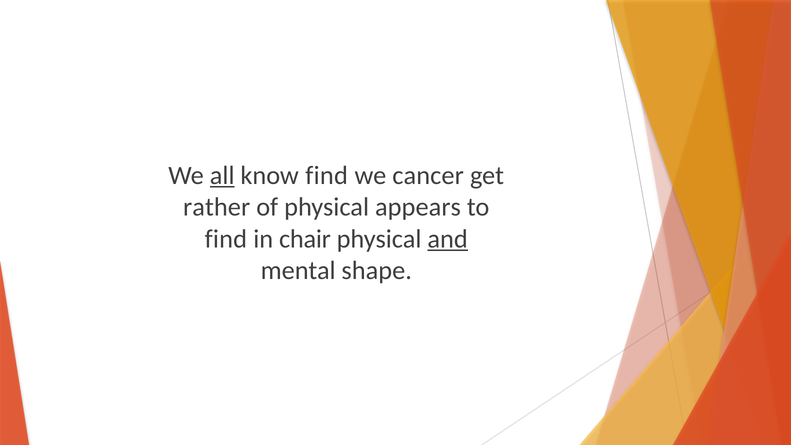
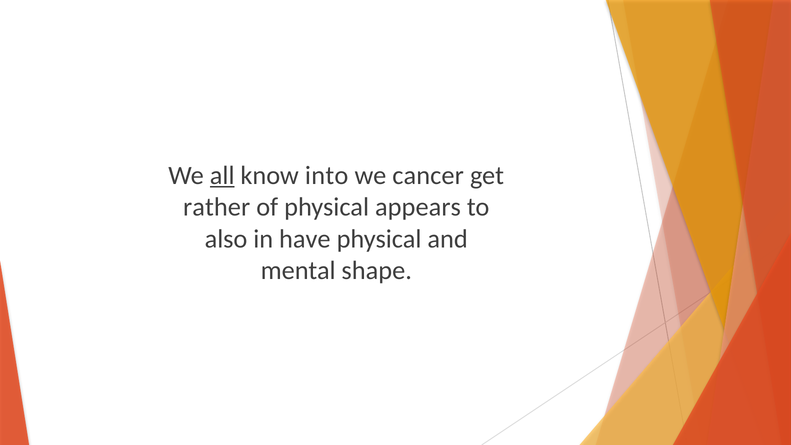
know find: find -> into (327, 176)
find: find -> also (226, 239)
chair: chair -> have (305, 239)
and underline: present -> none (448, 239)
